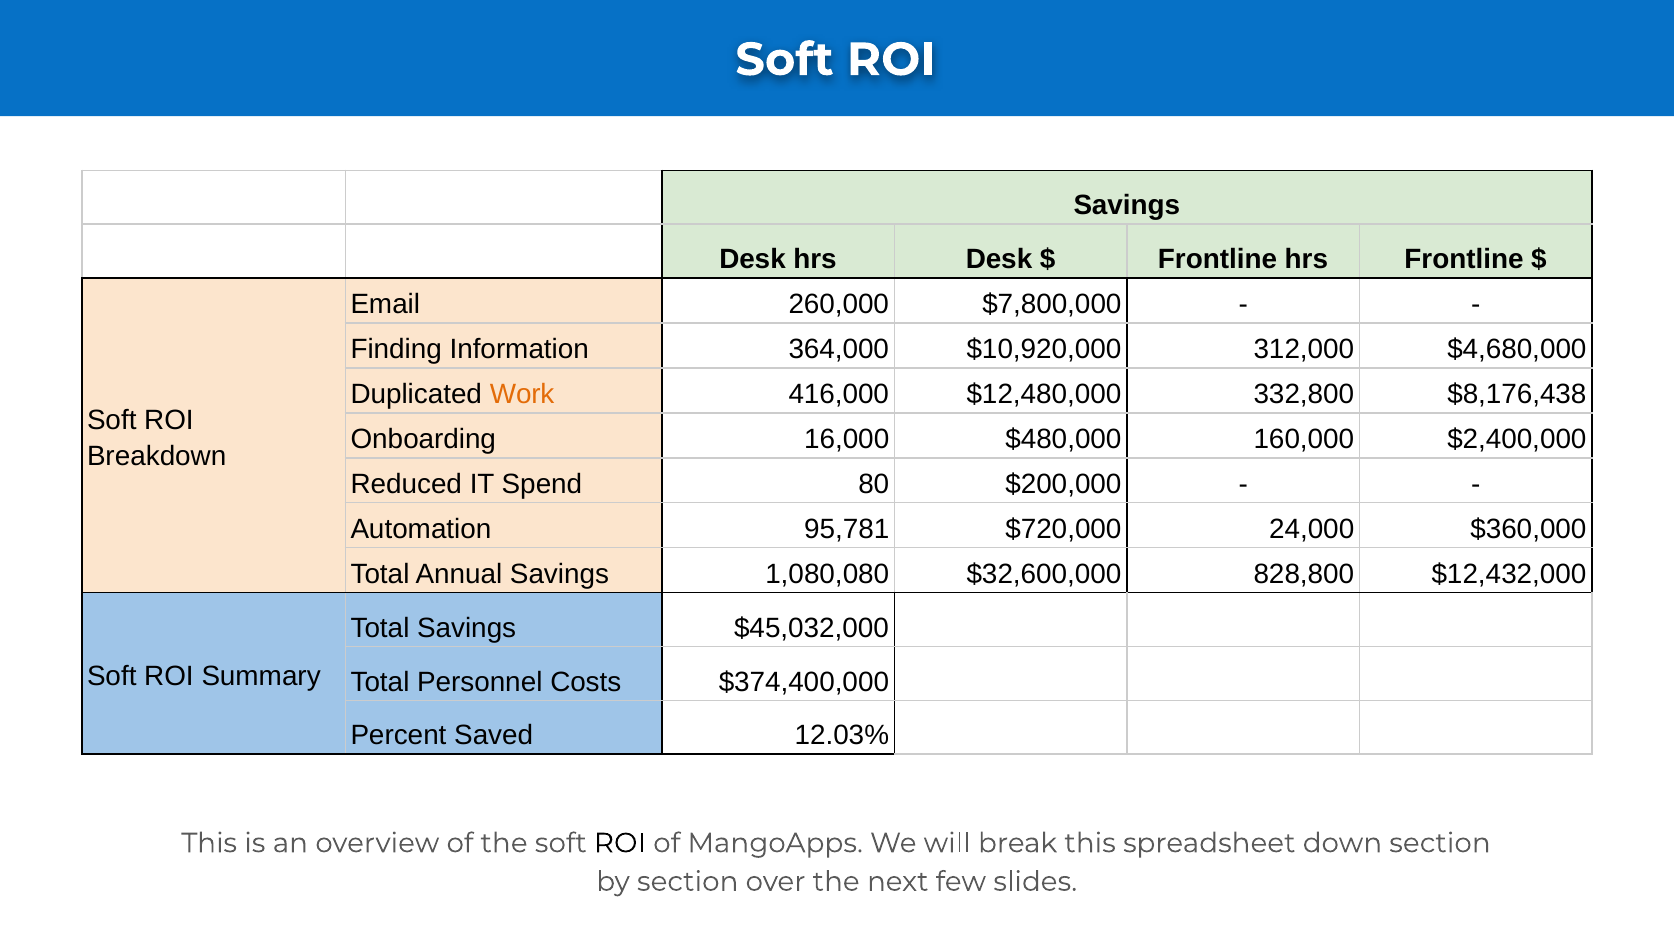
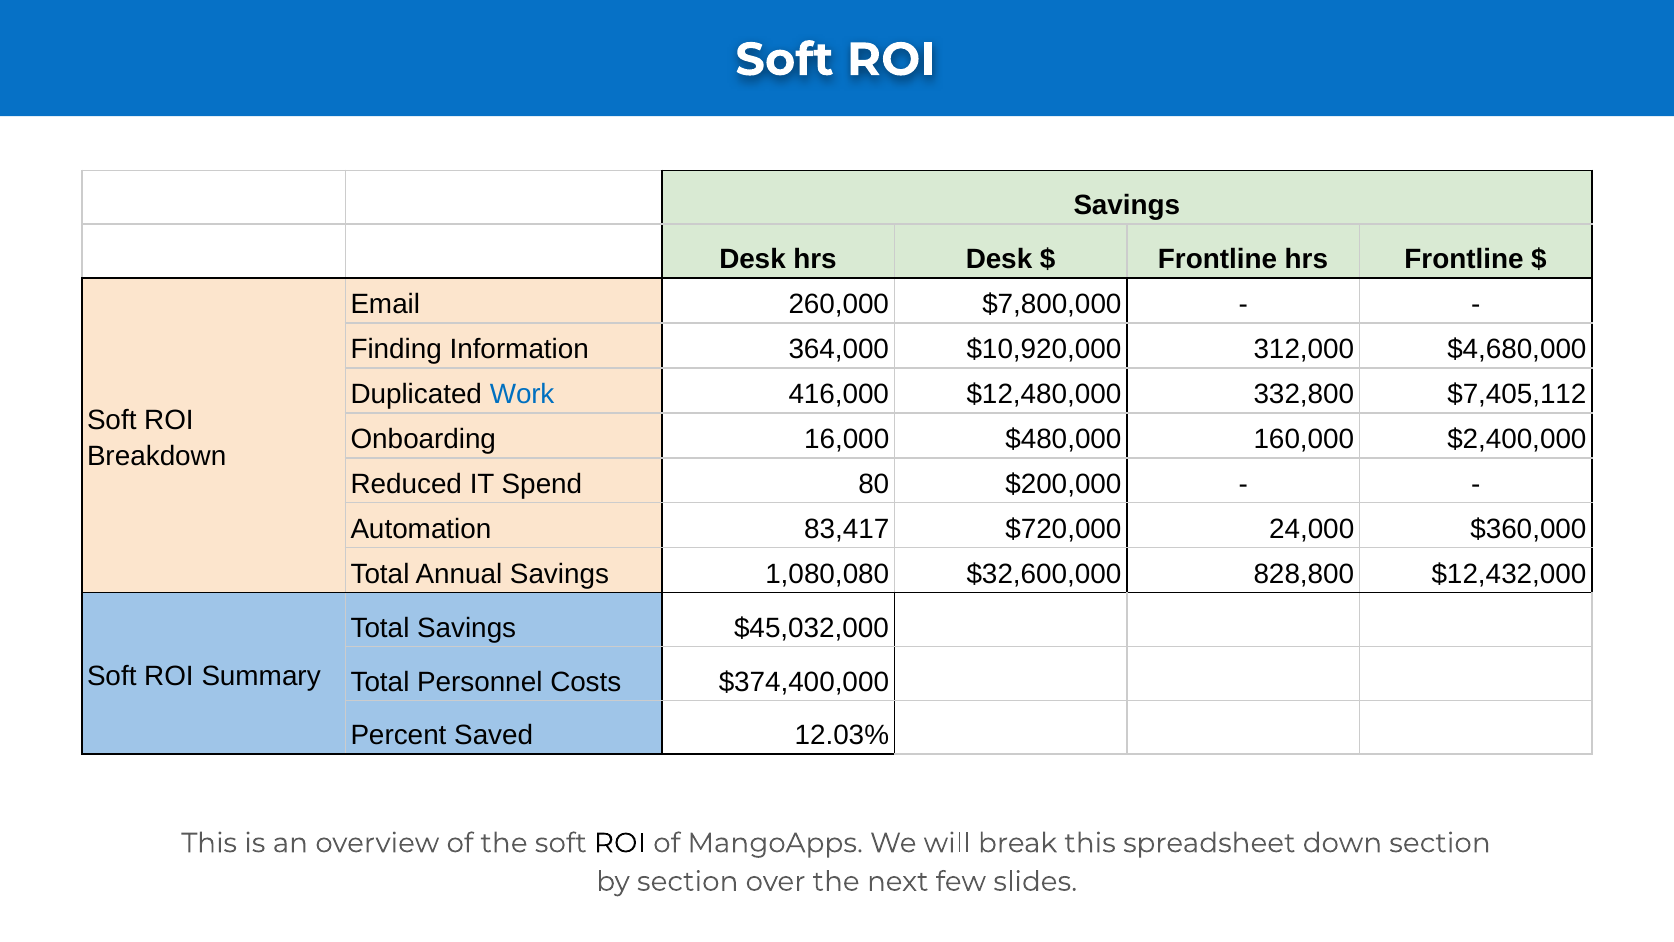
Work colour: orange -> blue (522, 394)
$8,176,438: $8,176,438 -> $7,405,112 (1517, 394)
95,781: 95,781 -> 83,417 (847, 529)
